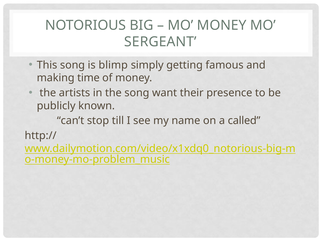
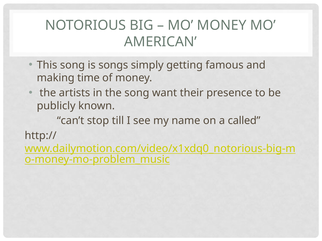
SERGEANT: SERGEANT -> AMERICAN (160, 42)
blimp: blimp -> songs (113, 65)
